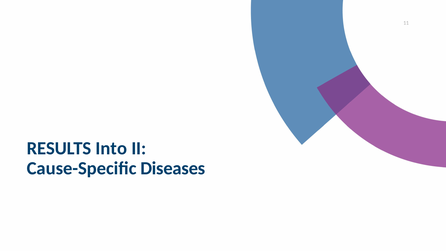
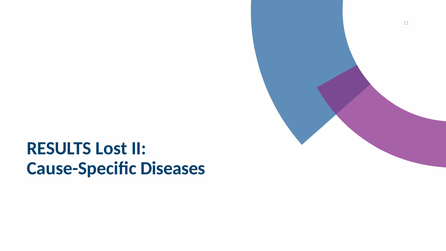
Into: Into -> Lost (111, 148)
